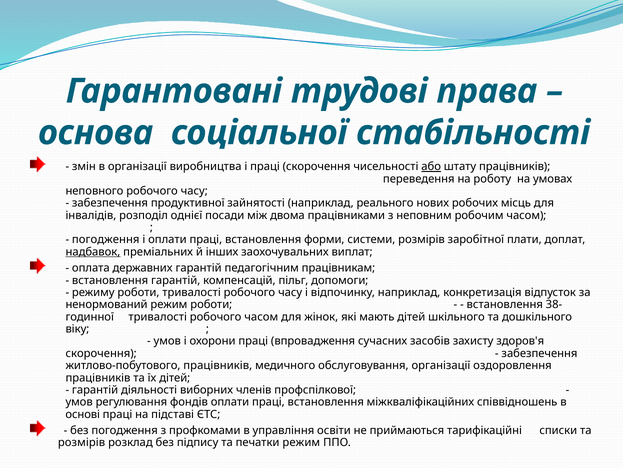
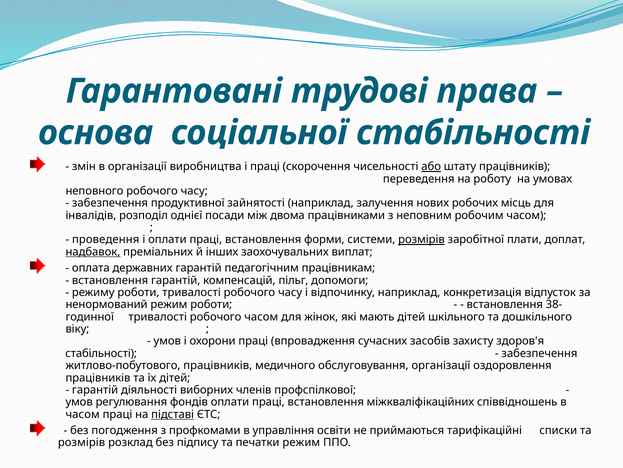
реального: реального -> залучення (385, 203)
погодження: погодження -> проведення (106, 239)
розмірів underline: none -> present (421, 239)
скорочення: скорочення -> стабільності (101, 353)
основі: основі -> часом (83, 414)
підставі underline: none -> present (173, 414)
